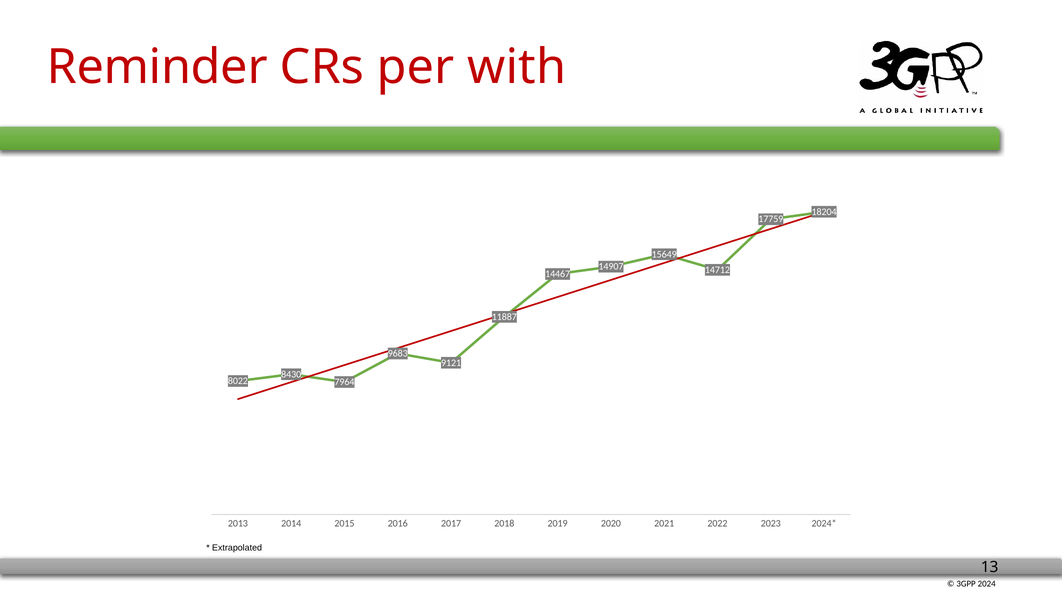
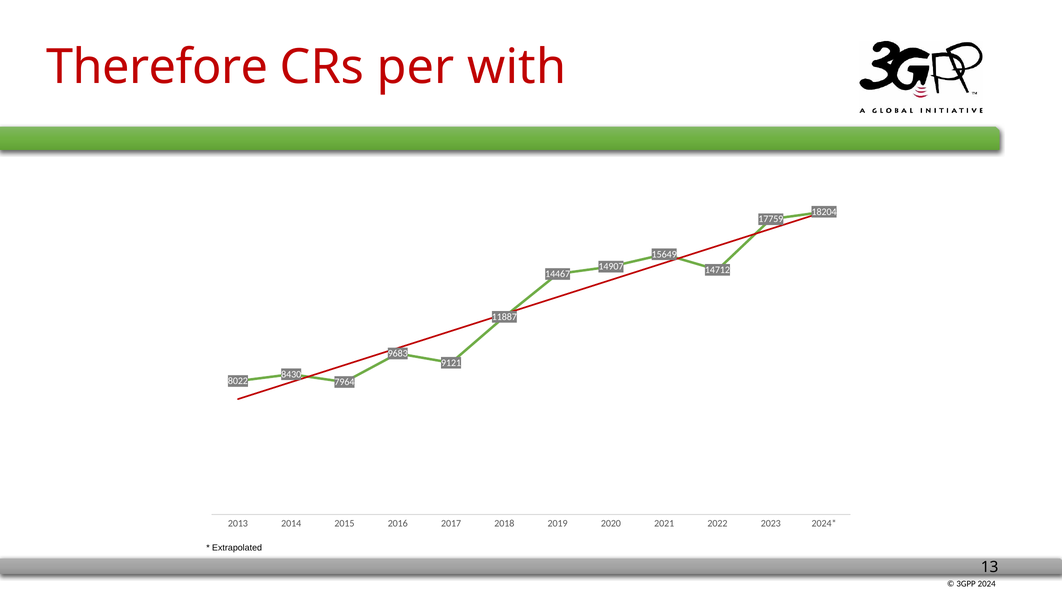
Reminder: Reminder -> Therefore (157, 67)
